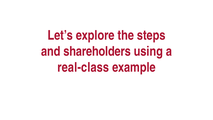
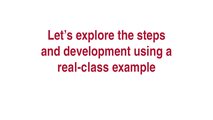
shareholders: shareholders -> development (97, 51)
